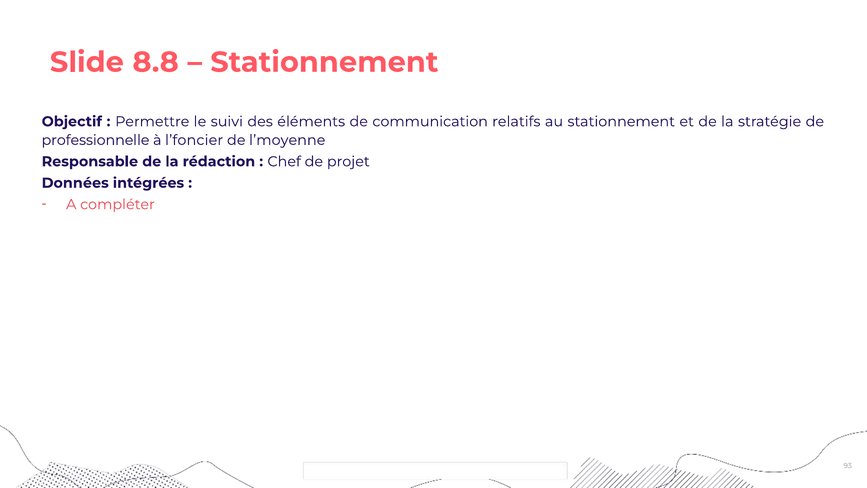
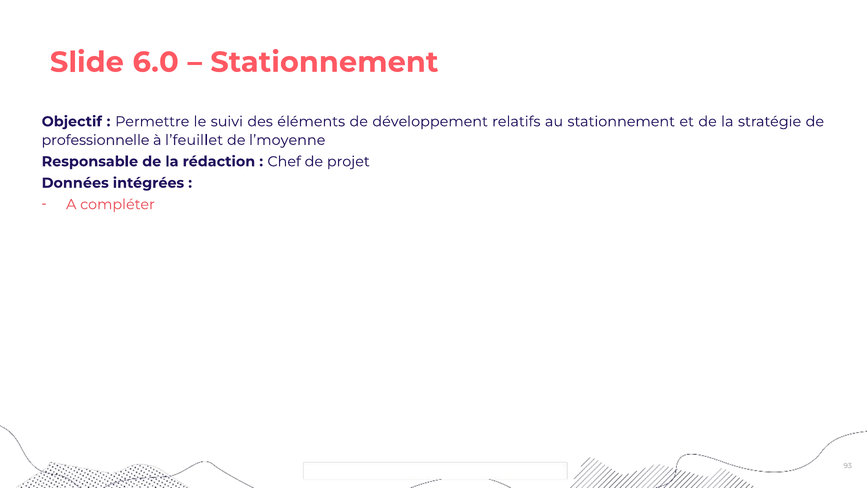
8.8: 8.8 -> 6.0 (156, 62)
communication: communication -> développement (430, 121)
l’foncier: l’foncier -> l’feuillet (194, 140)
